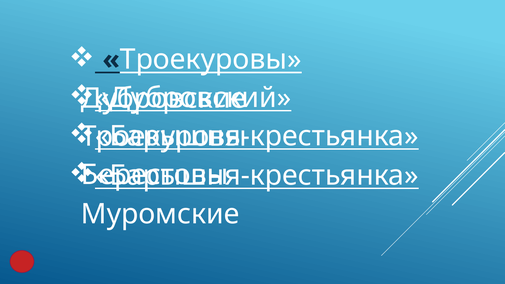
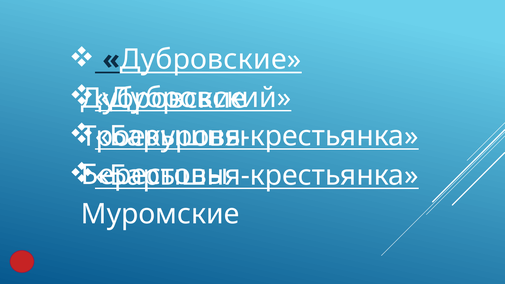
Троекуровы: Троекуровы -> Дубровские (211, 60)
